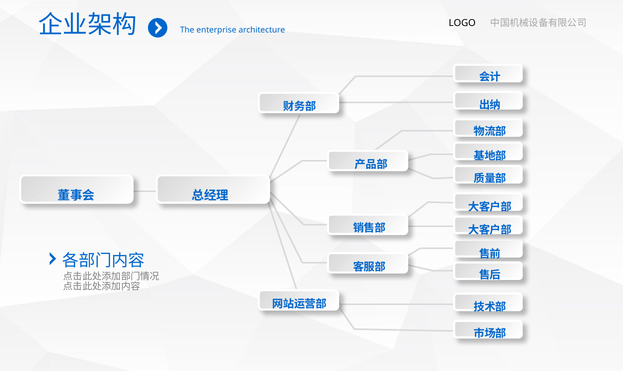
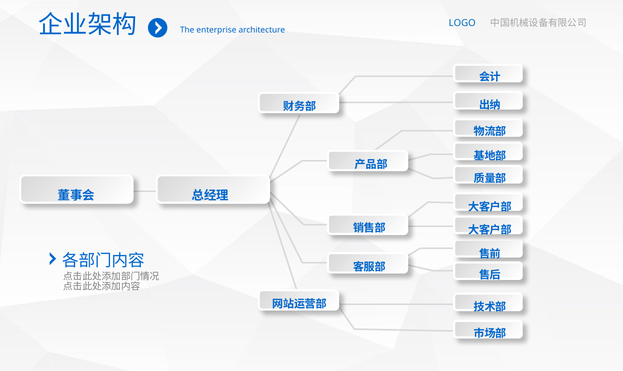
LOGO colour: black -> blue (462, 23)
